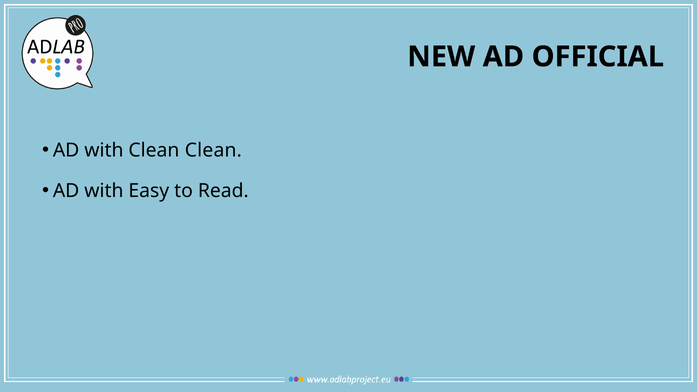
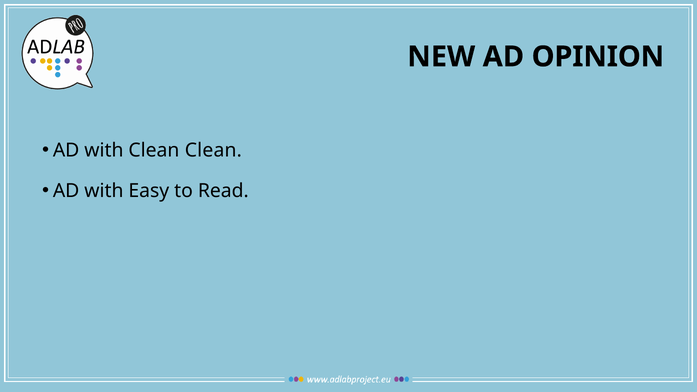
OFFICIAL: OFFICIAL -> OPINION (598, 57)
